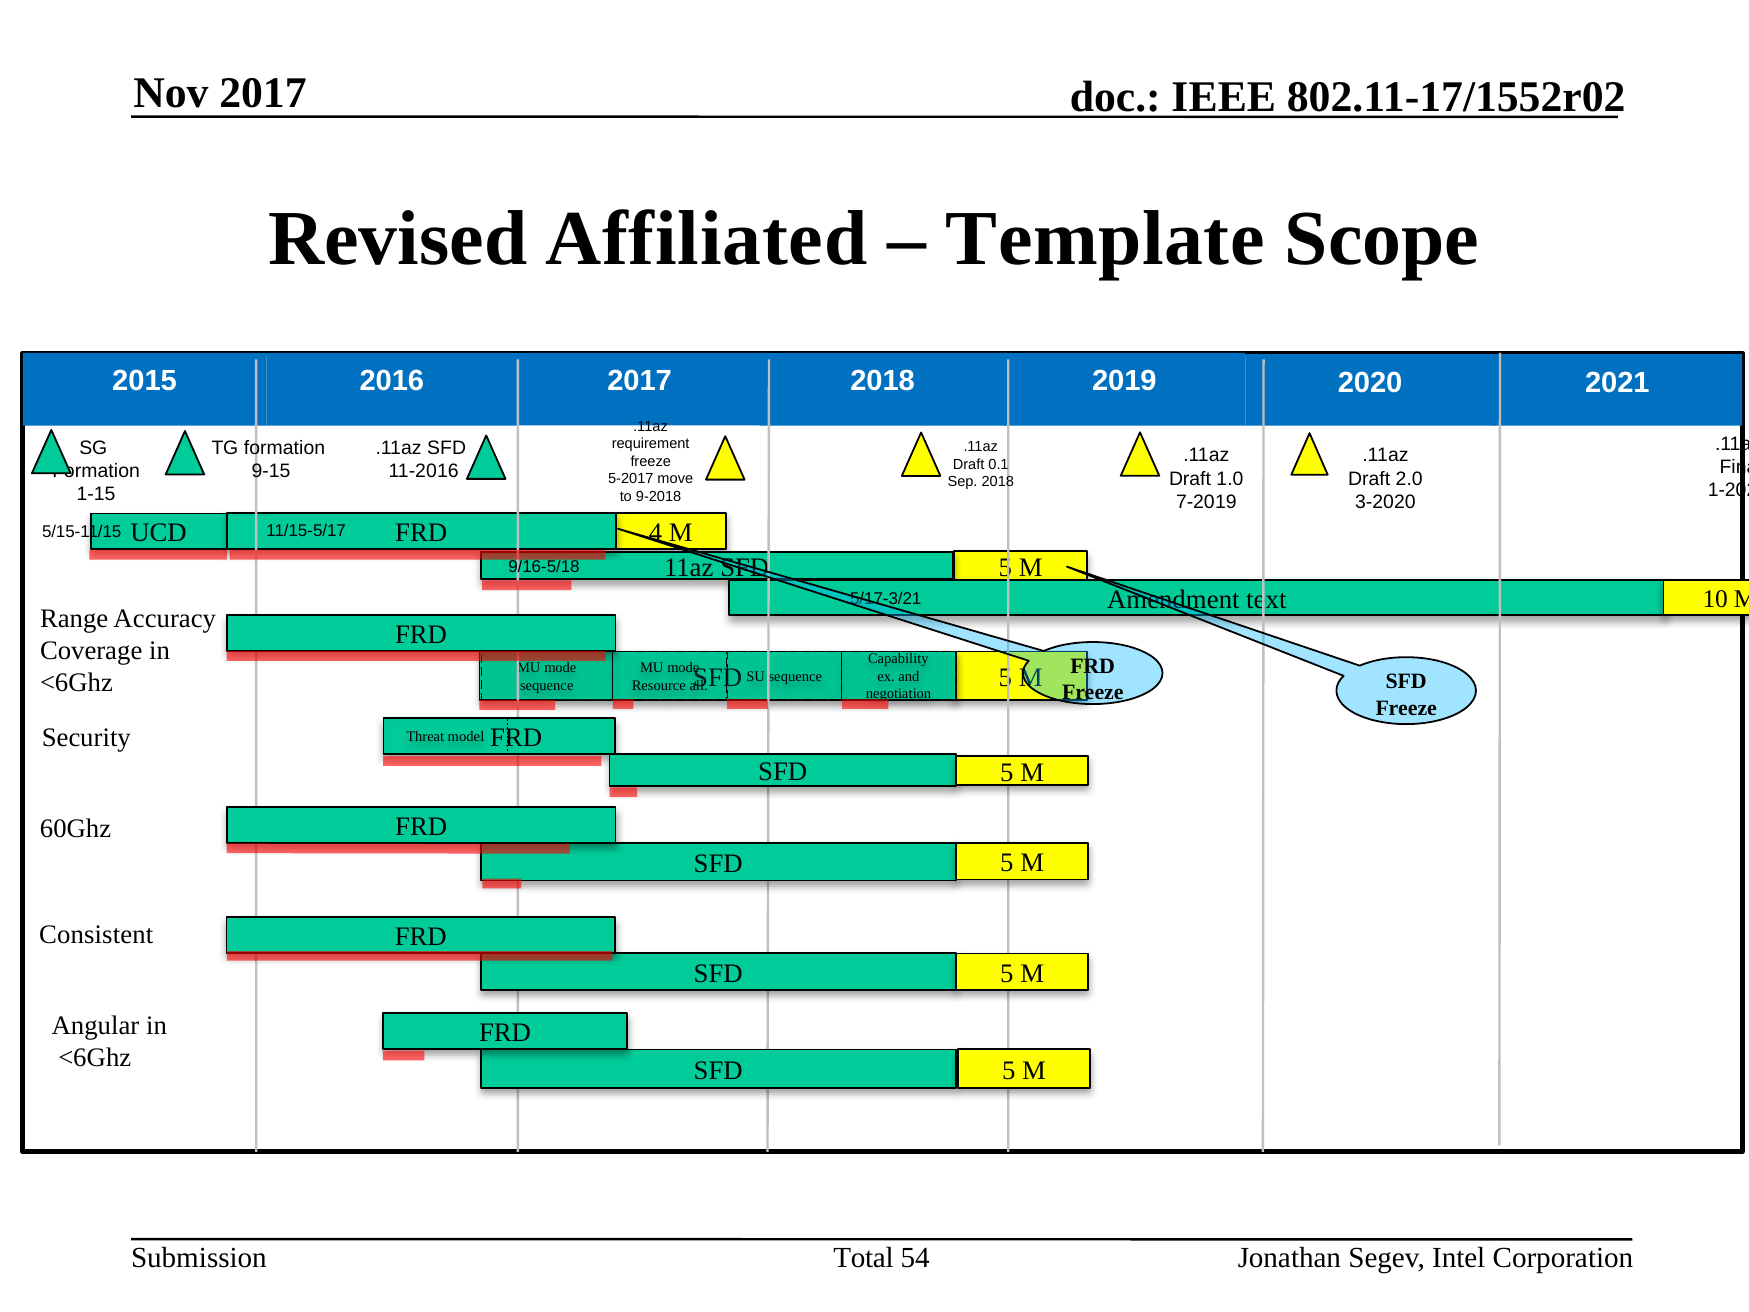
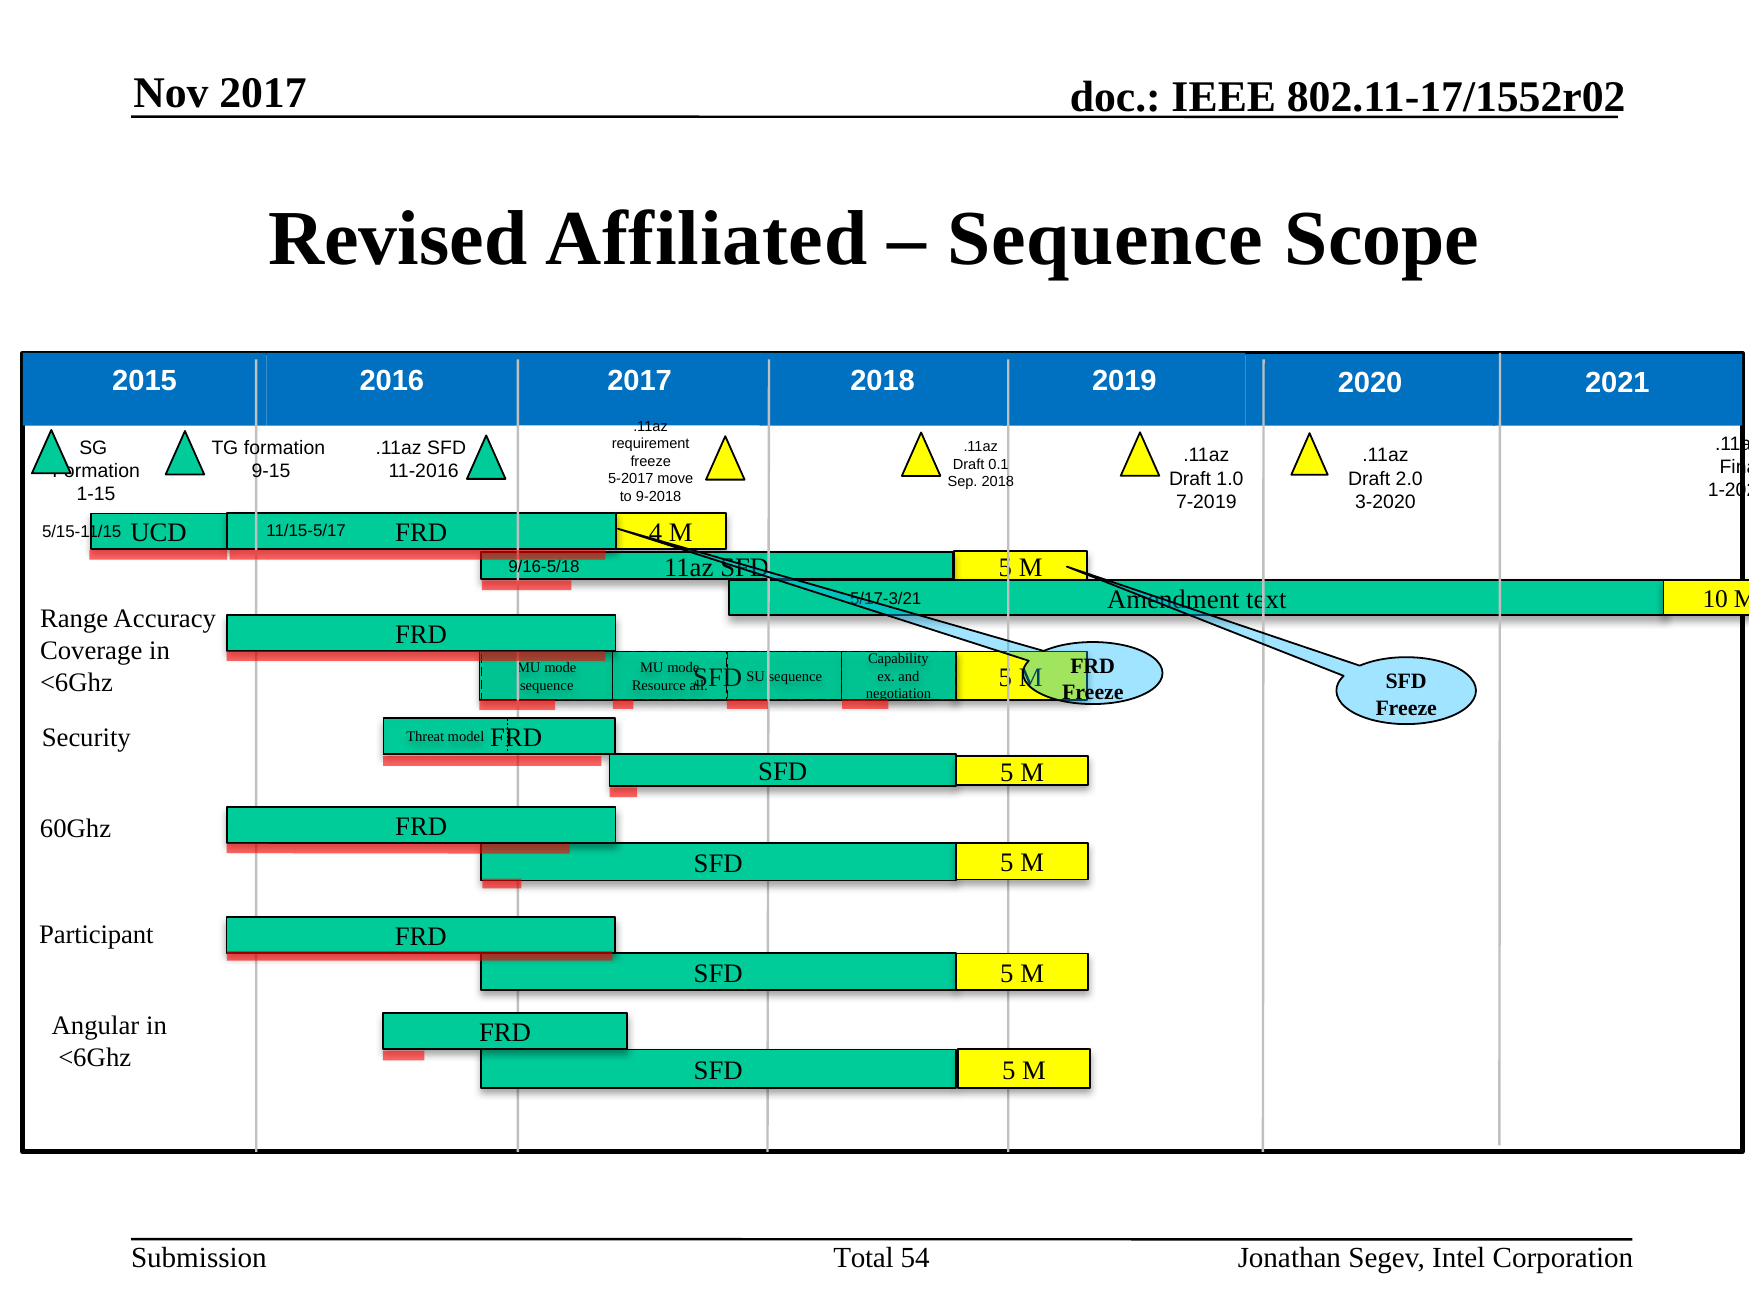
Template: Template -> Sequence (1105, 238)
Consistent: Consistent -> Participant (96, 935)
